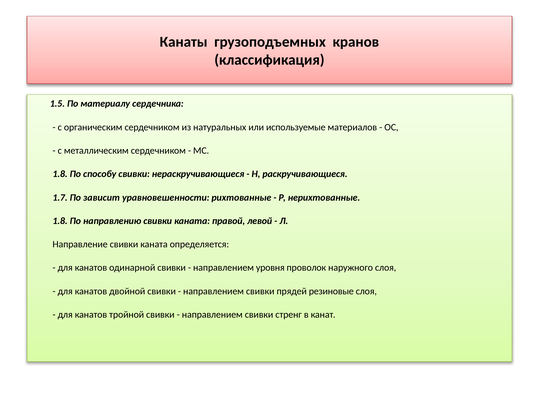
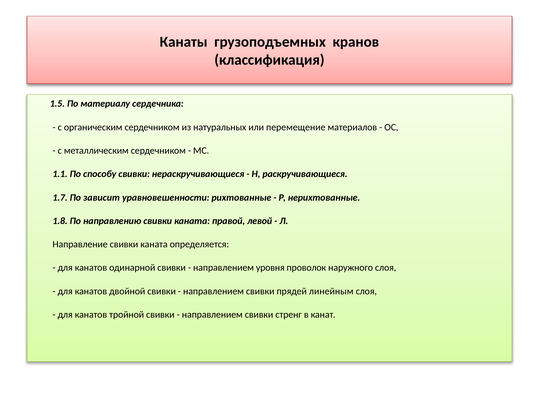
используемые: используемые -> перемещение (296, 127)
1.8: 1.8 -> 1.1 (60, 174)
резиновые: резиновые -> линейным (331, 291)
